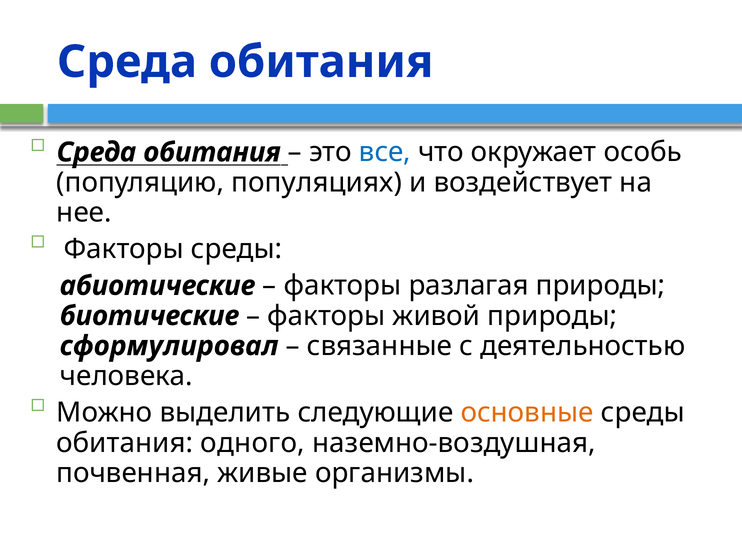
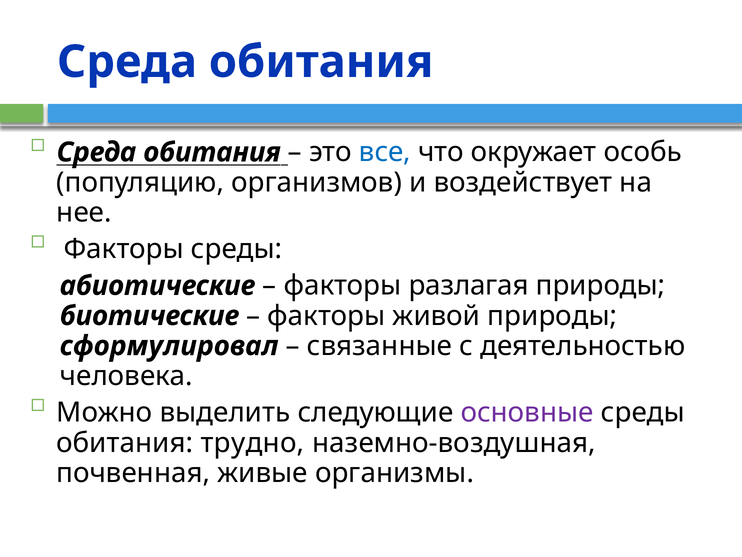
популяциях: популяциях -> организмов (317, 182)
основные colour: orange -> purple (527, 412)
одного: одного -> трудно (253, 442)
